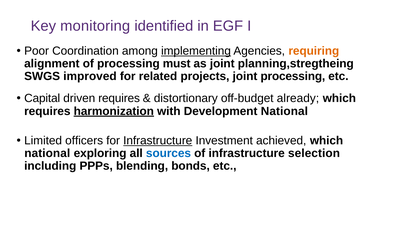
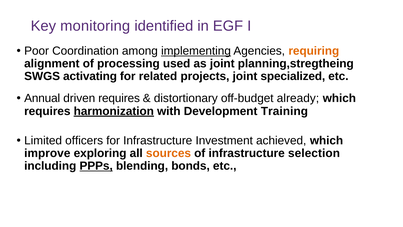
must: must -> used (177, 64)
improved: improved -> activating (90, 76)
joint processing: processing -> specialized (293, 76)
Capital: Capital -> Annual (42, 98)
Development National: National -> Training (284, 111)
Infrastructure underline: present -> none (158, 140)
national: national -> improve (47, 153)
sources colour: blue -> orange (168, 153)
PPPs underline: none -> present (96, 166)
